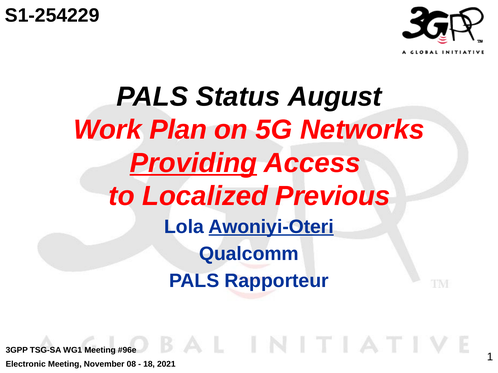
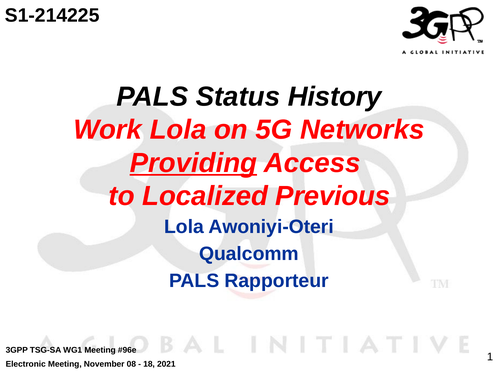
S1-254229: S1-254229 -> S1-214225 (52, 15)
August: August -> History (335, 97)
Work Plan: Plan -> Lola (178, 130)
Awoniyi-Oteri underline: present -> none (271, 227)
